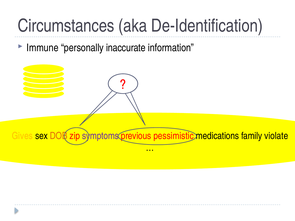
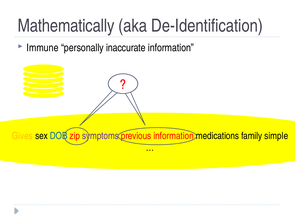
Circumstances: Circumstances -> Mathematically (66, 26)
DOB colour: orange -> blue (59, 136)
previous pessimistic: pessimistic -> information (174, 136)
violate: violate -> simple (276, 136)
